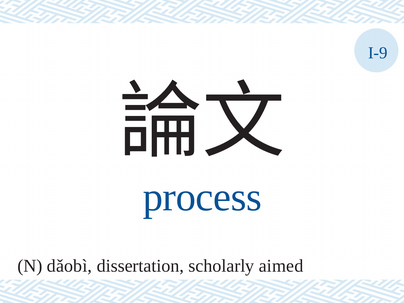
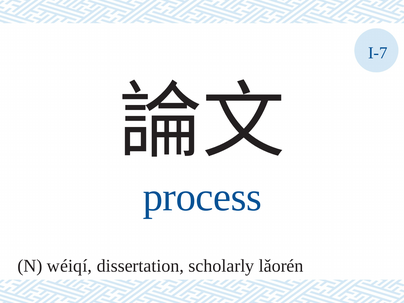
I-9: I-9 -> I-7 (378, 53)
dǎobì: dǎobì -> wéiqí (69, 266)
aimed: aimed -> lǎorén (281, 266)
